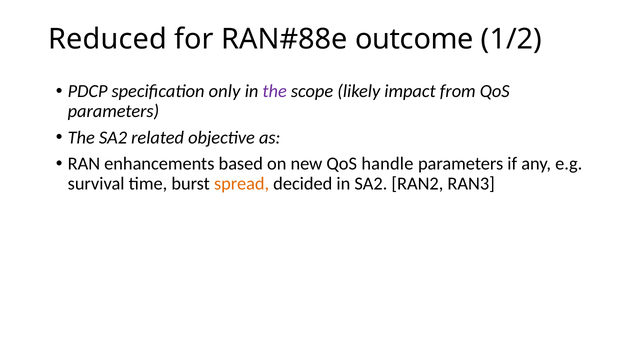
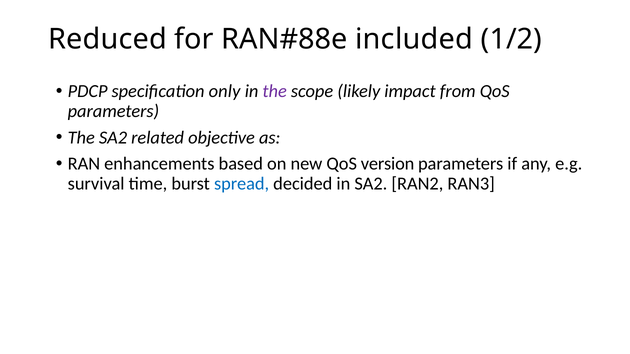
outcome: outcome -> included (414, 39)
handle: handle -> version (388, 164)
spread colour: orange -> blue (242, 184)
